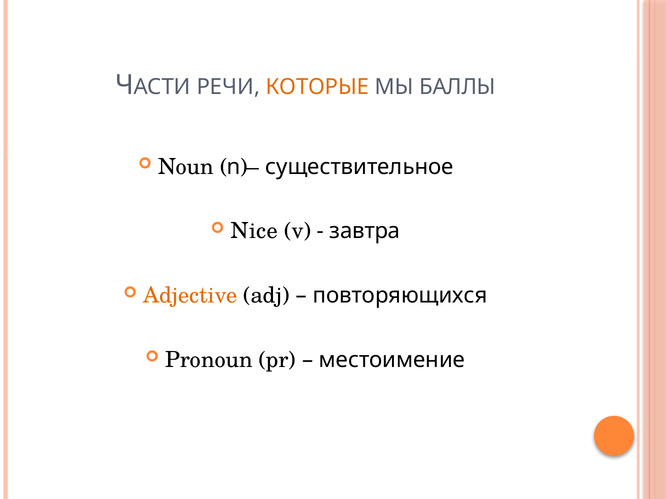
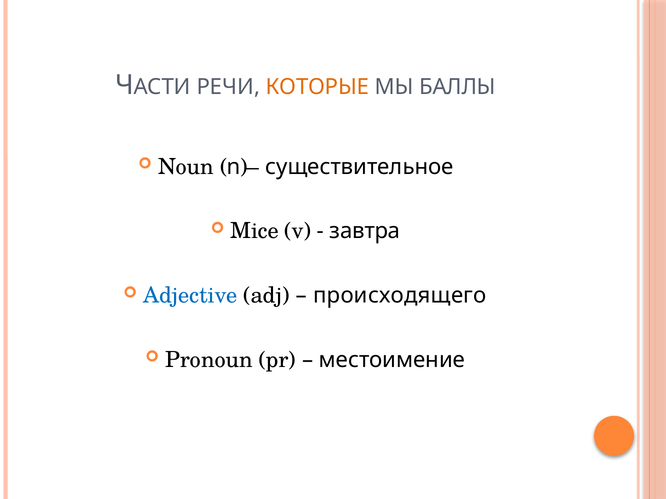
Nice: Nice -> Mice (255, 231)
Adjective colour: orange -> blue (190, 296)
повторяющихся: повторяющихся -> происходящего (400, 296)
